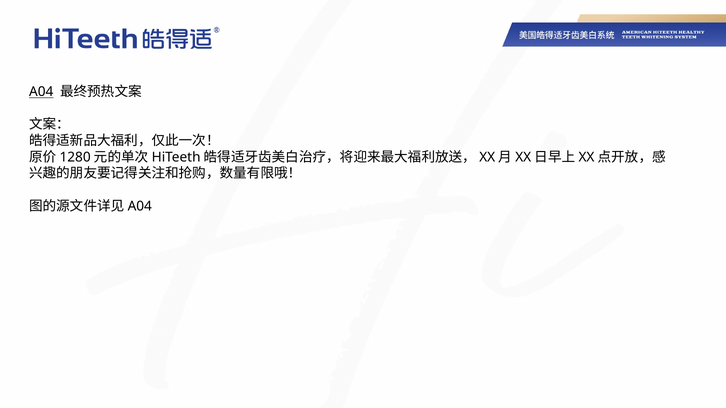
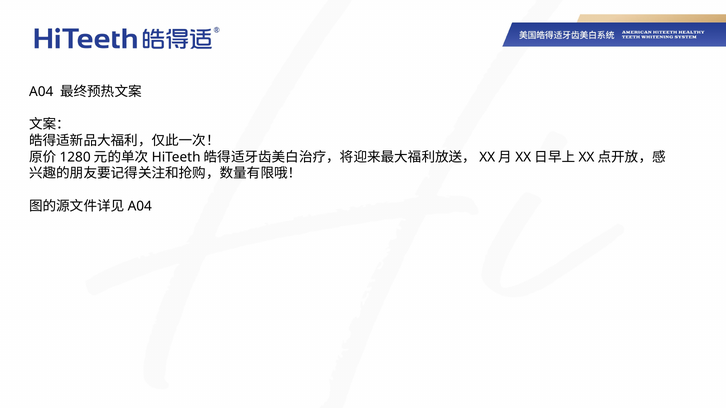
A04 underline: present -> none (41, 92)
